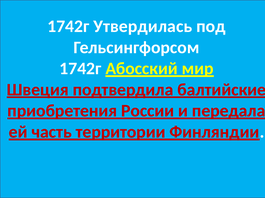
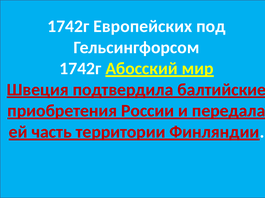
Утвердилась: Утвердилась -> Европейских (143, 26)
